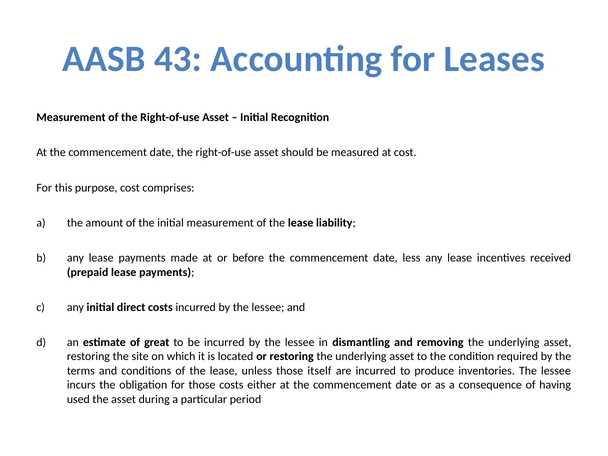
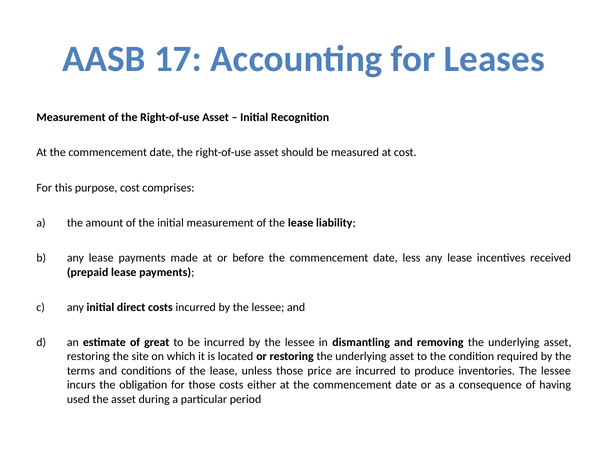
43: 43 -> 17 (178, 59)
itself: itself -> price (320, 371)
